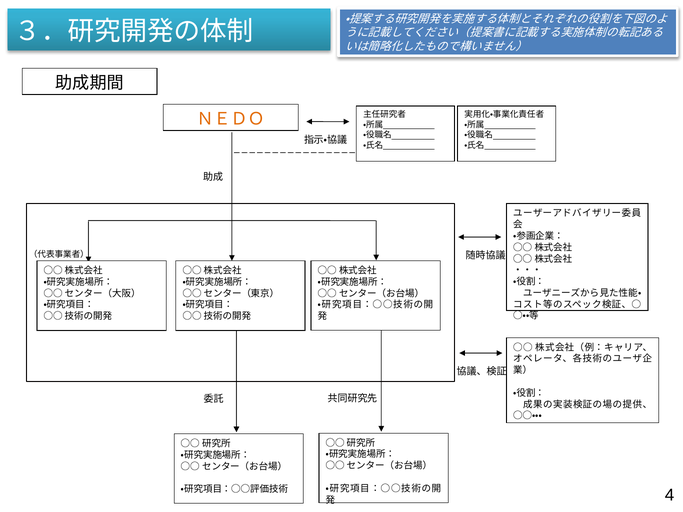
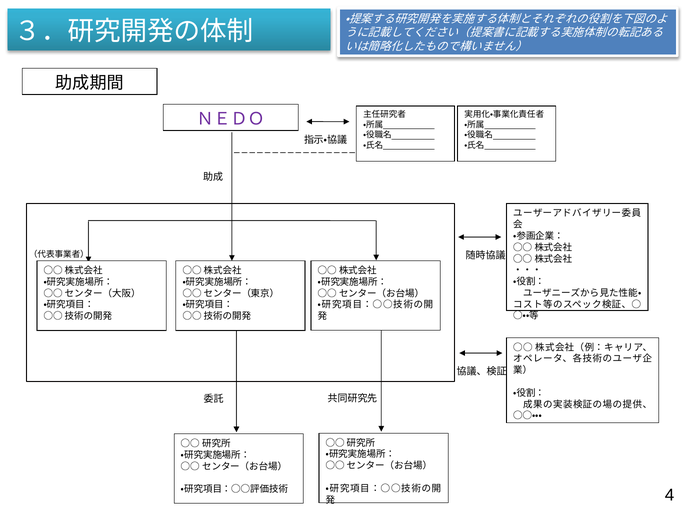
ＮＥＤＯ colour: orange -> purple (231, 119)
